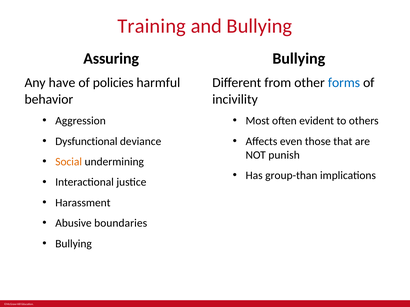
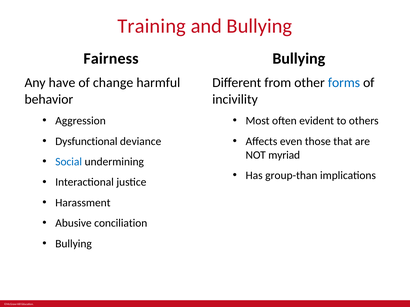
Assuring: Assuring -> Fairness (111, 59)
policies: policies -> change (113, 83)
punish: punish -> myriad (284, 155)
Social colour: orange -> blue (69, 162)
boundaries: boundaries -> conciliation (121, 224)
